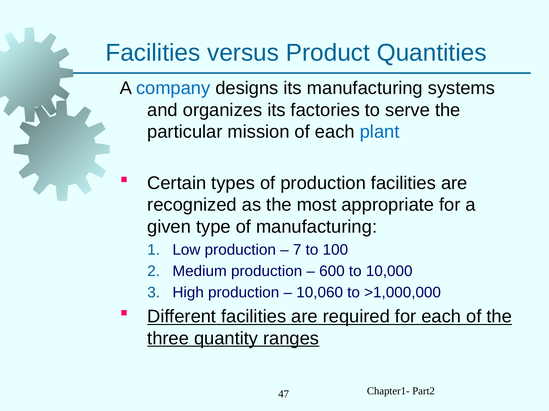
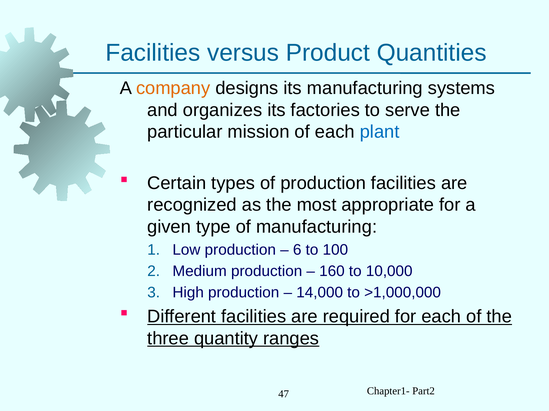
company colour: blue -> orange (173, 88)
7: 7 -> 6 (297, 250)
600: 600 -> 160 (332, 272)
10,060: 10,060 -> 14,000 (320, 293)
